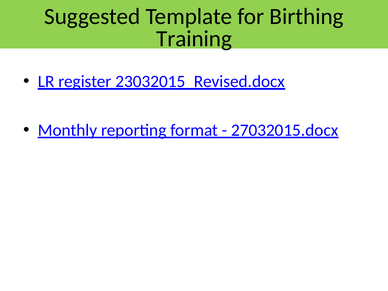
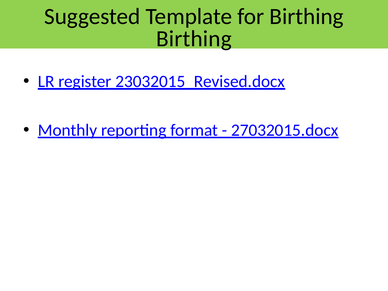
Training: Training -> Birthing (194, 39)
